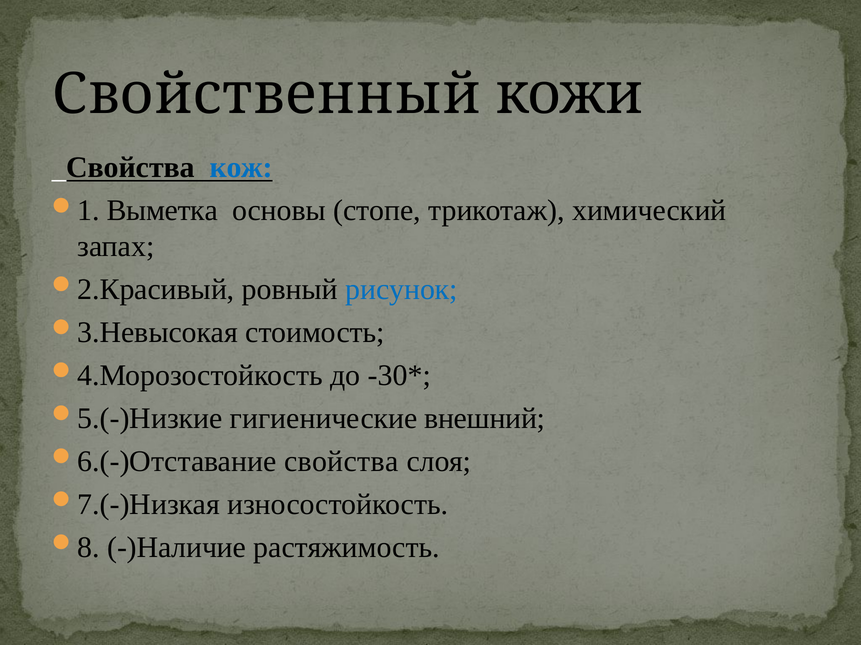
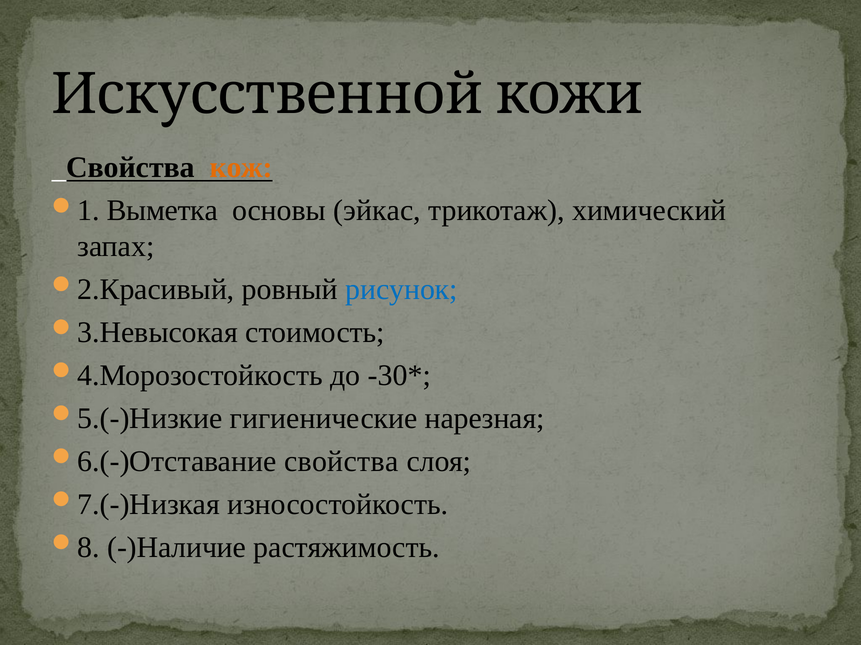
Свойственный: Свойственный -> Искусственной (267, 94)
кож colour: blue -> orange (241, 168)
стопе: стопе -> эйкас (377, 211)
внешний: внешний -> нарезная (485, 419)
